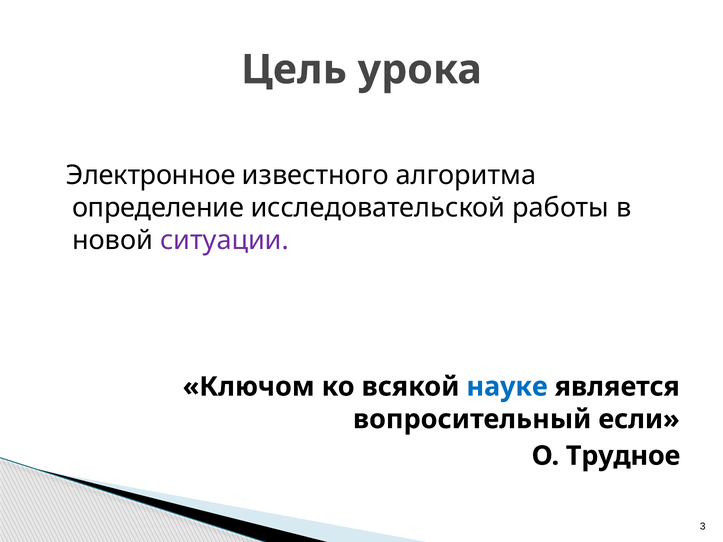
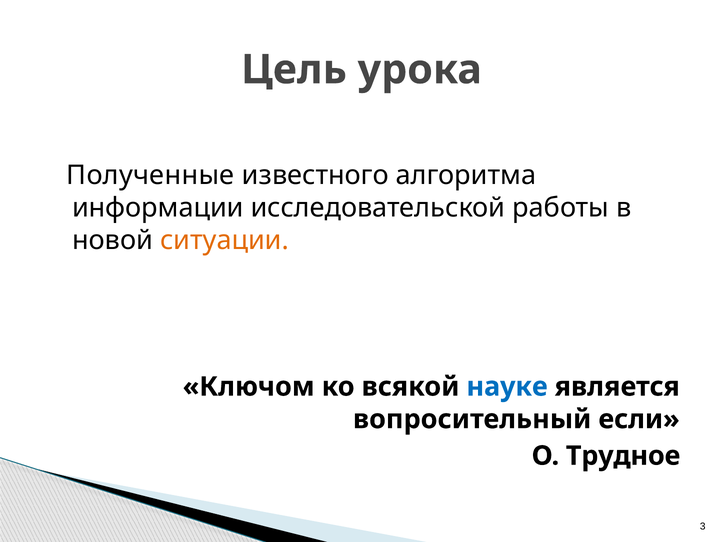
Электронное: Электронное -> Полученные (150, 175)
определение: определение -> информации (158, 208)
ситуации colour: purple -> orange (225, 241)
